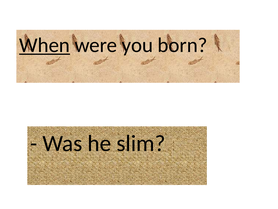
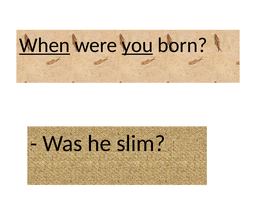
you underline: none -> present (137, 45)
